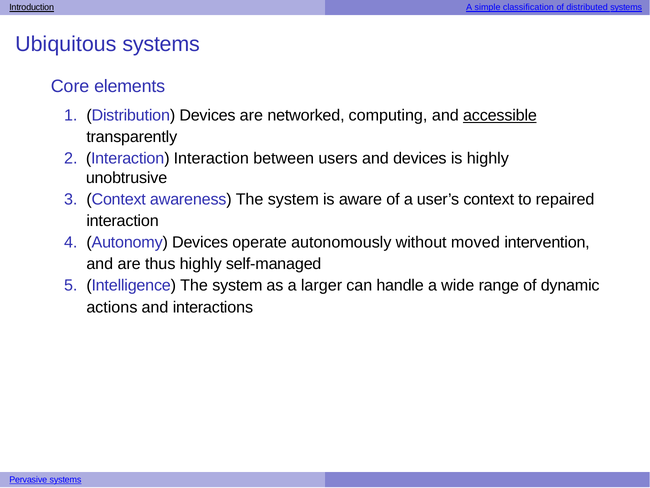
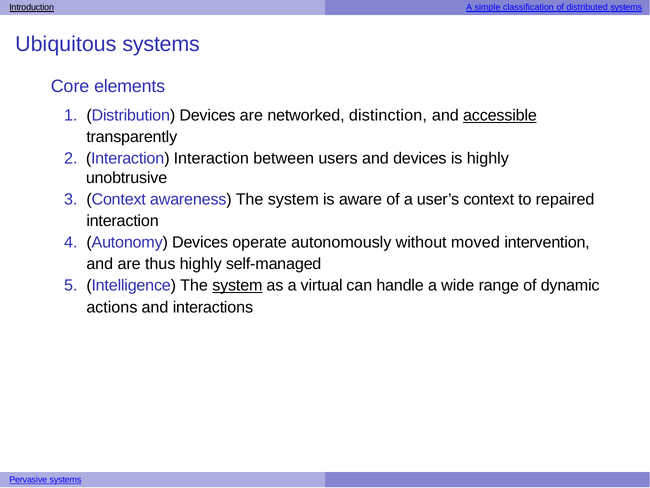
computing: computing -> distinction (388, 115)
system underline: none -> present (237, 286)
larger: larger -> virtual (322, 286)
